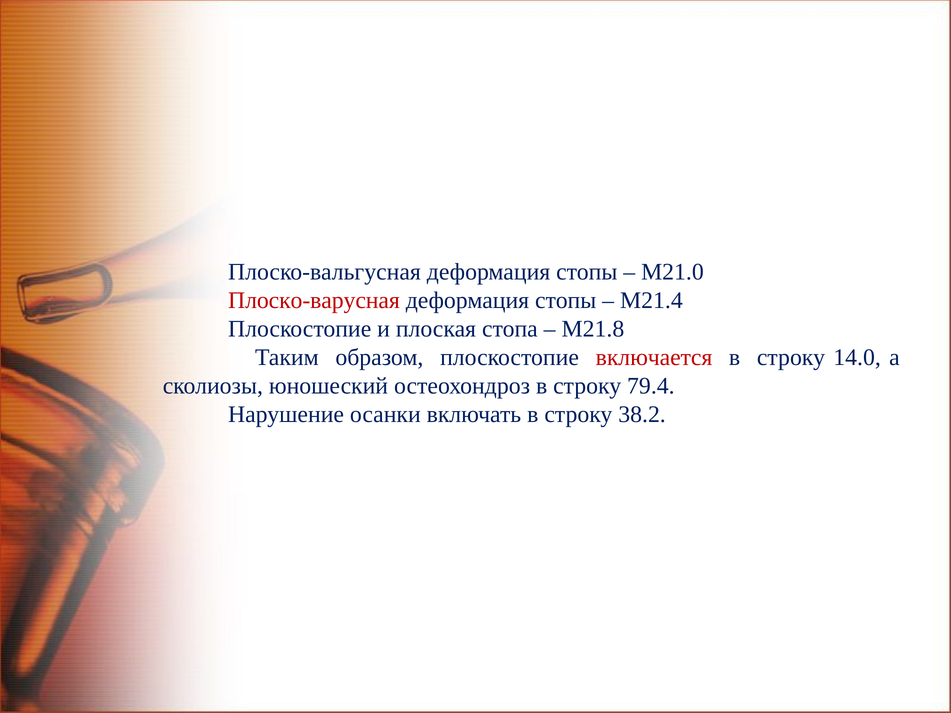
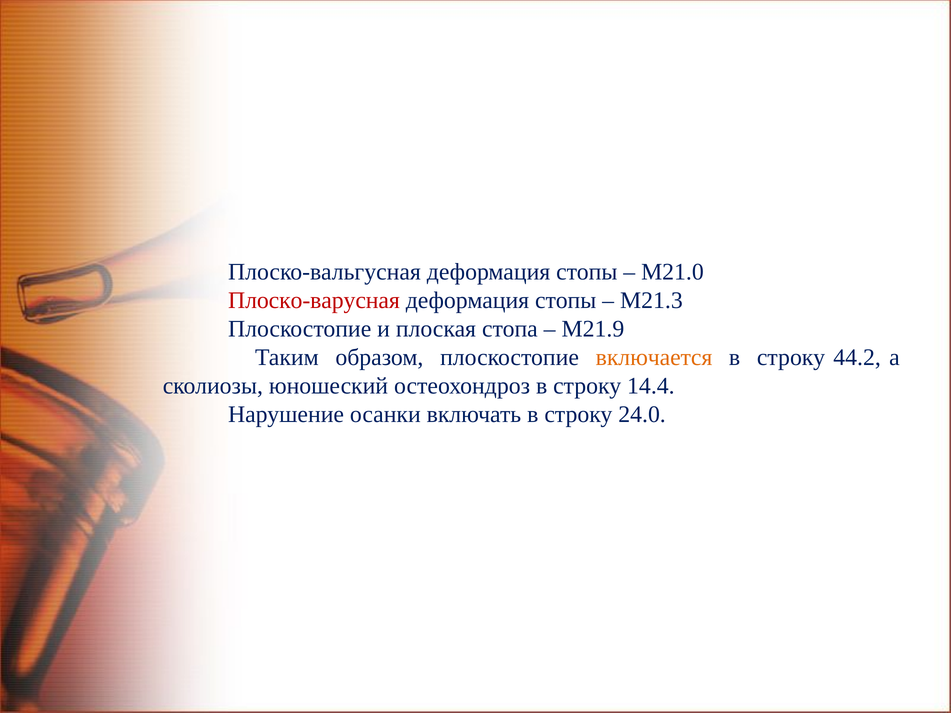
М21.4: М21.4 -> М21.3 (651, 300)
М21.8: М21.8 -> М21.9 (593, 329)
включается colour: red -> orange (654, 357)
14.0: 14.0 -> 44.2 (857, 357)
79.4: 79.4 -> 14.4 (651, 386)
38.2: 38.2 -> 24.0 (642, 414)
